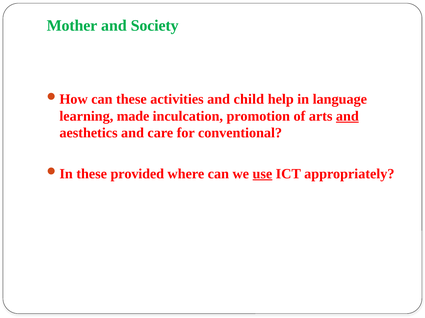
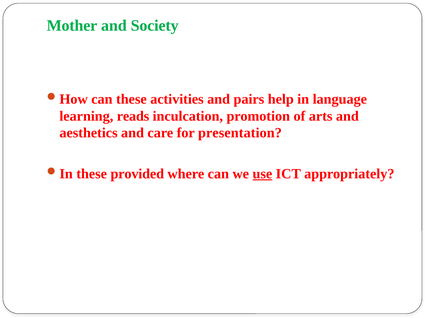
child: child -> pairs (249, 99)
made: made -> reads (133, 116)
and underline: present -> none (347, 116)
conventional: conventional -> presentation (240, 133)
